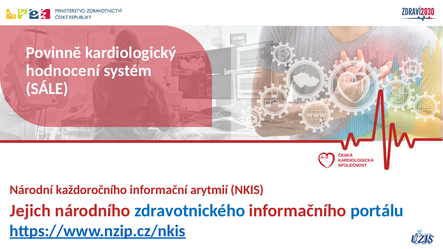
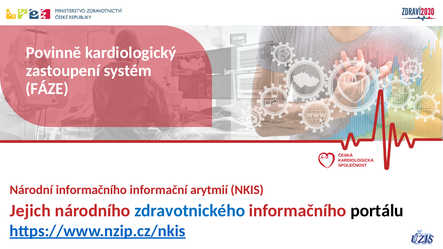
hodnocení: hodnocení -> zastoupení (63, 71)
SÁLE: SÁLE -> FÁZE (47, 89)
Národní každoročního: každoročního -> informačního (91, 190)
portálu colour: blue -> black (377, 211)
